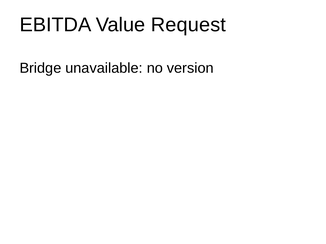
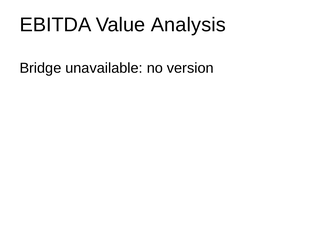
Request: Request -> Analysis (188, 25)
